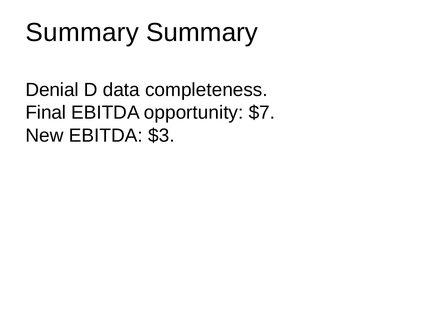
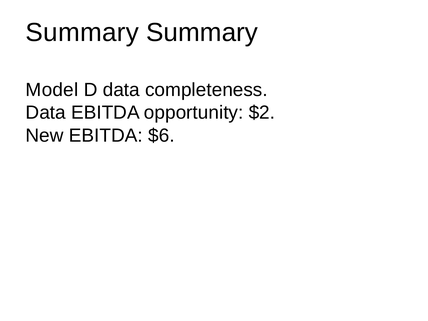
Denial: Denial -> Model (52, 90)
Final: Final -> Data (46, 113)
$7: $7 -> $2 (262, 113)
$3: $3 -> $6 (161, 135)
